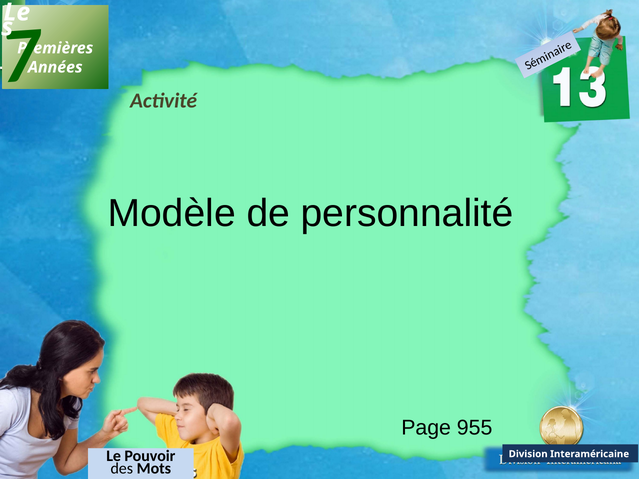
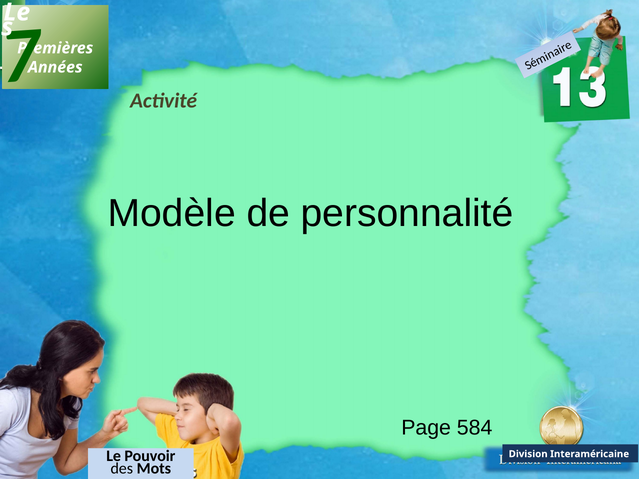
955: 955 -> 584 (475, 428)
